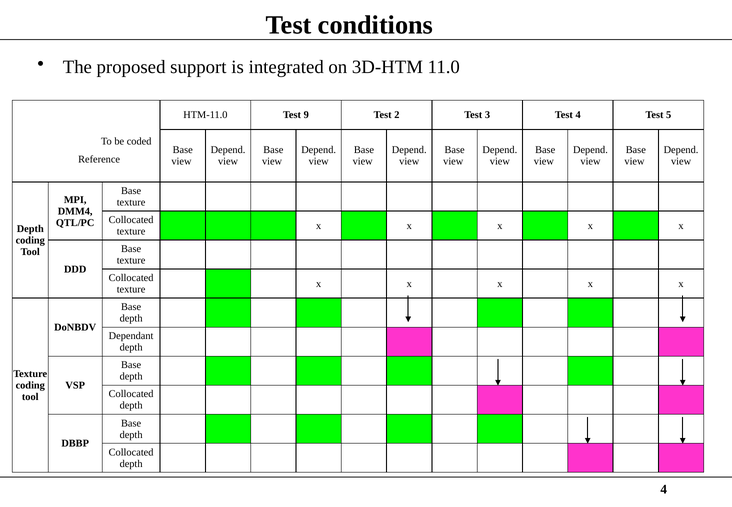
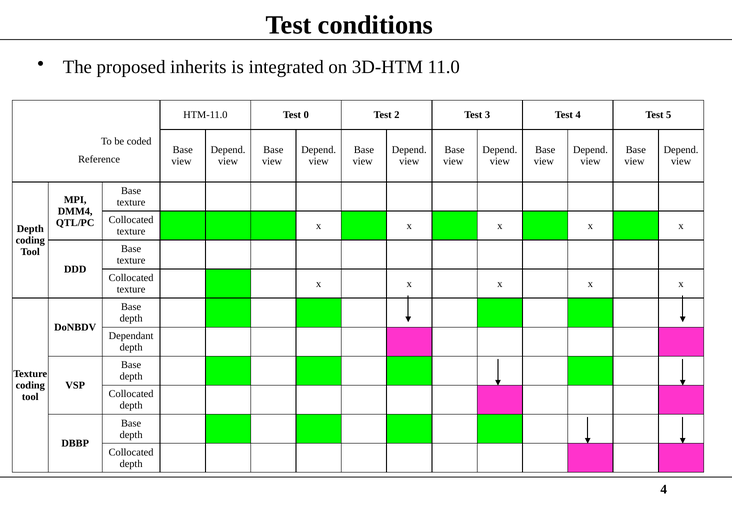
support: support -> inherits (198, 67)
9: 9 -> 0 (306, 115)
